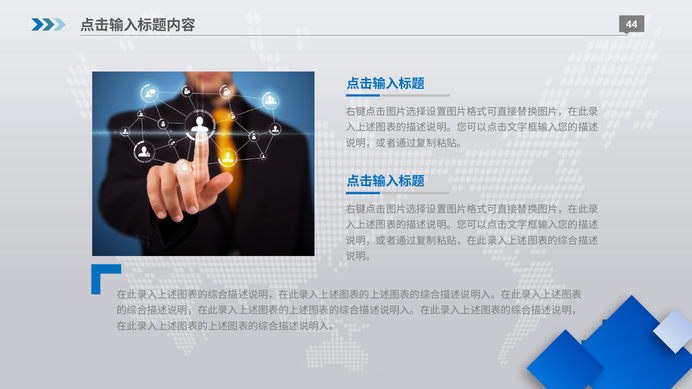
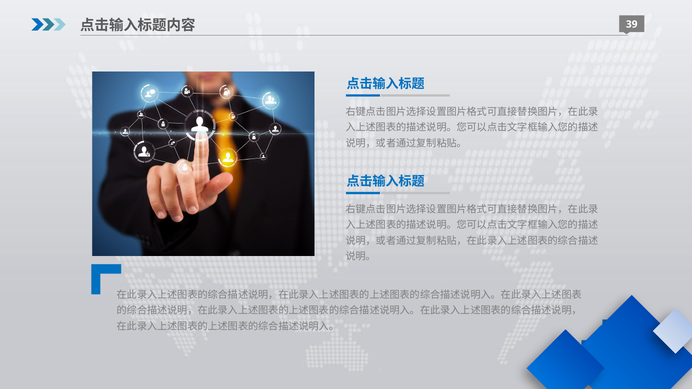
44: 44 -> 39 (632, 24)
